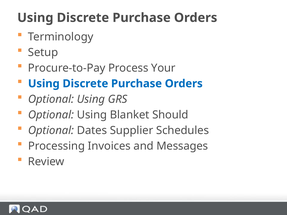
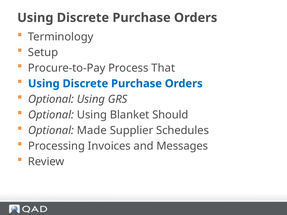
Your: Your -> That (163, 68)
Dates: Dates -> Made (92, 131)
